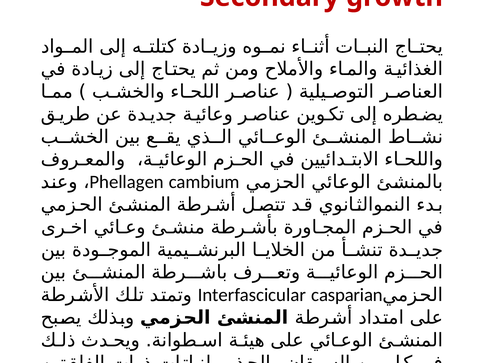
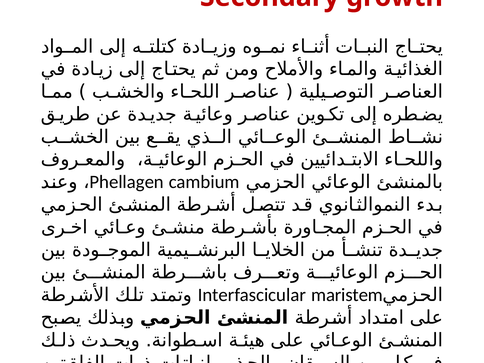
casparian: casparian -> maristem (347, 295)
